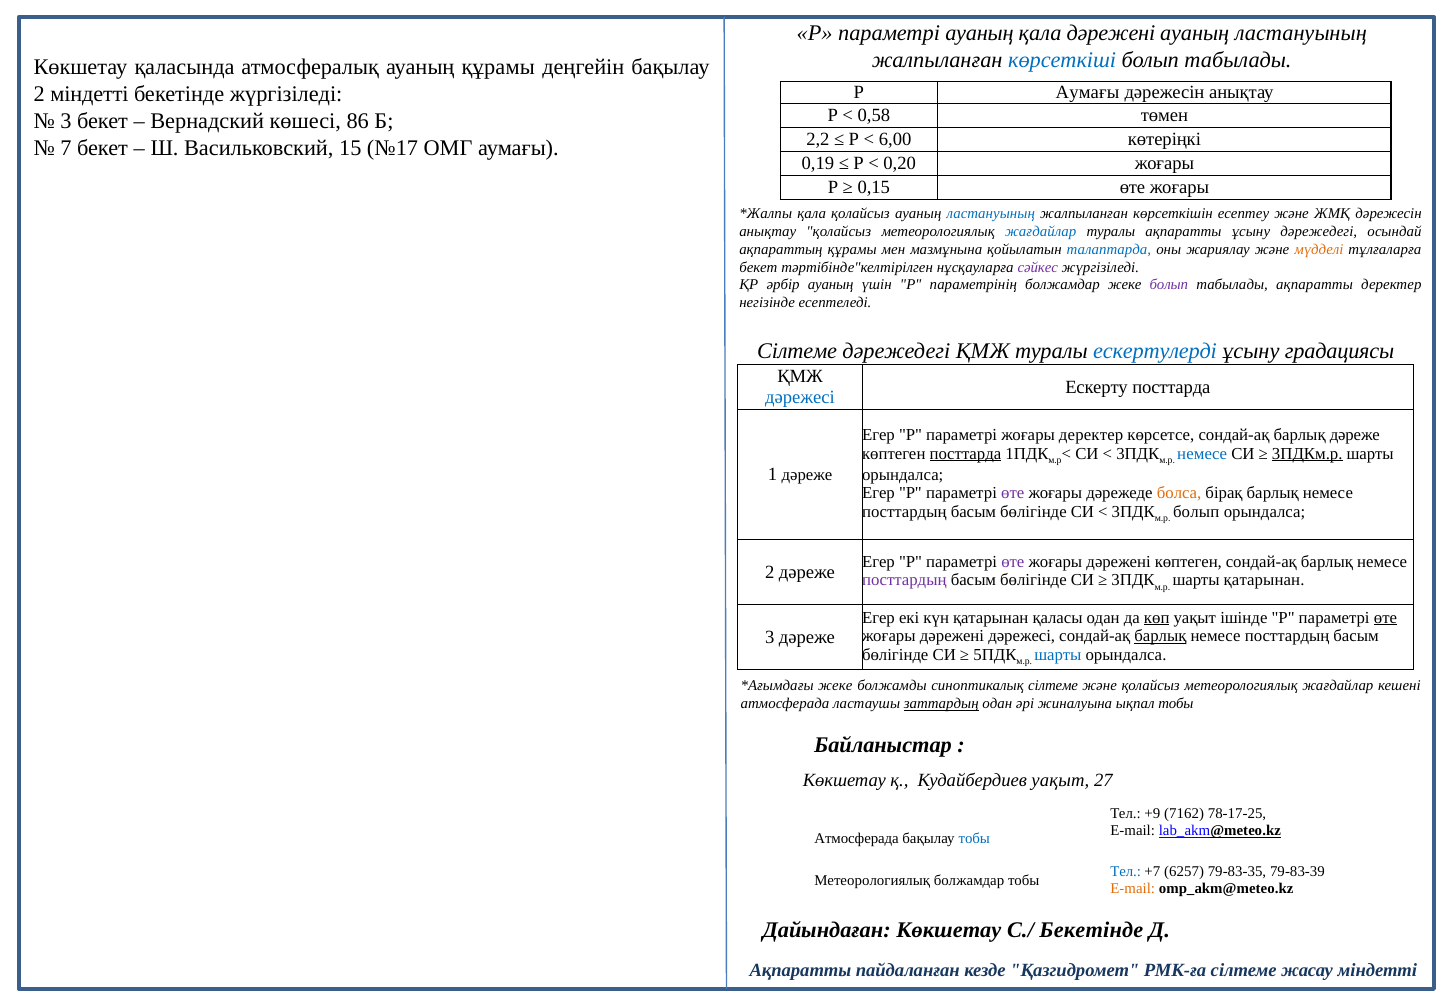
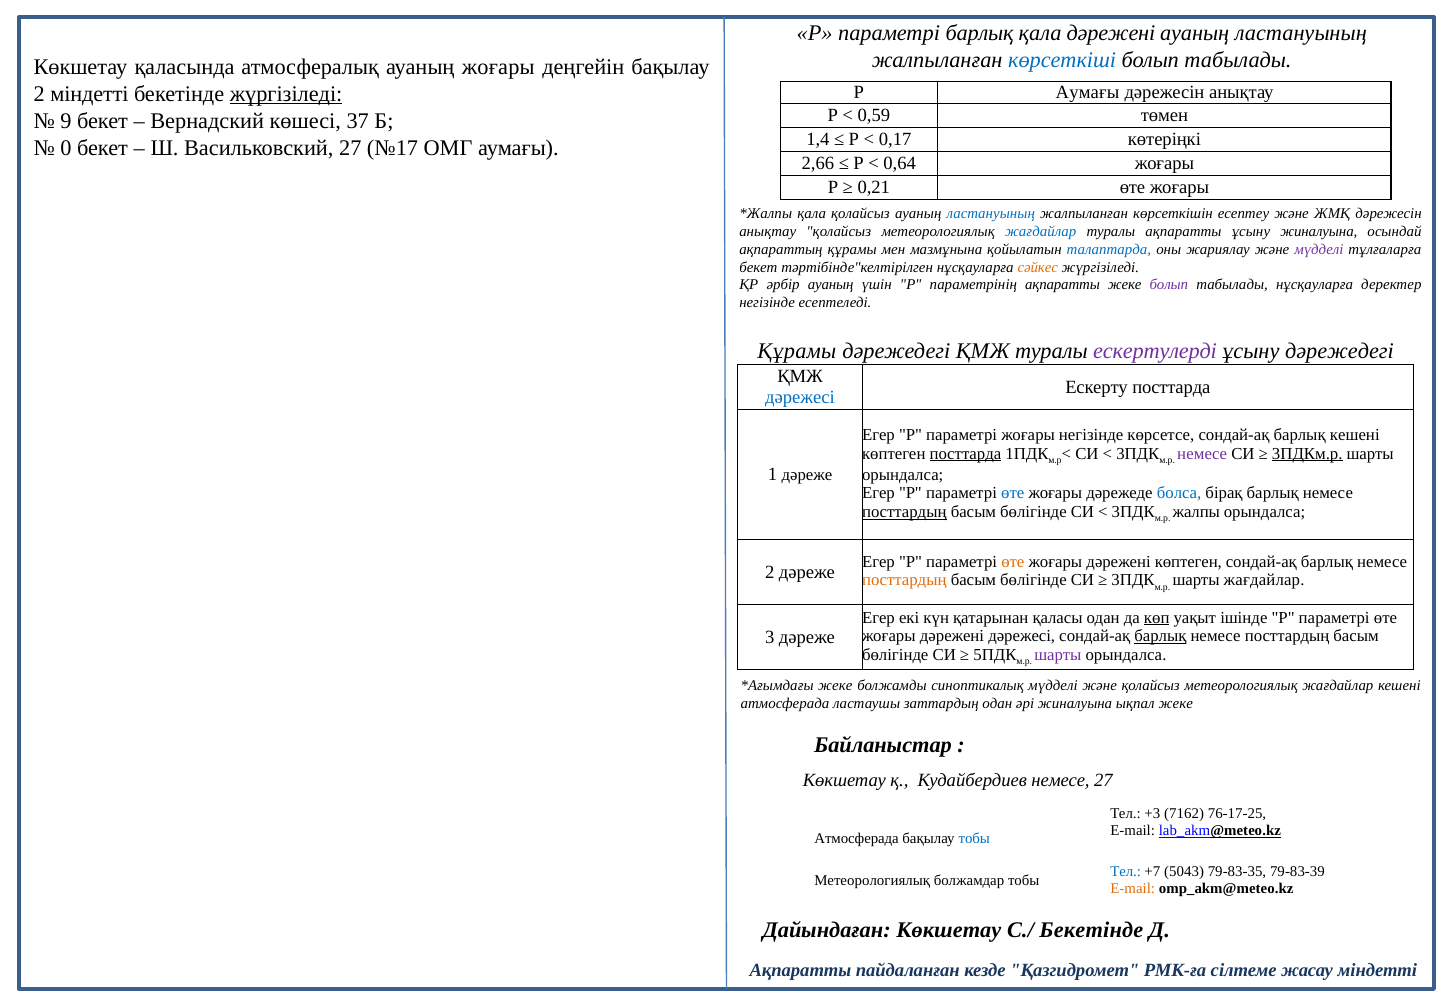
параметрі ауаның: ауаның -> барлық (979, 33)
ауаның құрамы: құрамы -> жоғары (498, 67)
жүргізіледі underline: none -> present (286, 94)
0,58: 0,58 -> 0,59 (874, 116)
3: 3 -> 9 (66, 121)
86: 86 -> 37 (358, 121)
2,2: 2,2 -> 1,4 (818, 140)
6,00: 6,00 -> 0,17 (895, 140)
7: 7 -> 0 (66, 148)
Васильковский 15: 15 -> 27 (350, 148)
0,19: 0,19 -> 2,66 (818, 164)
0,20: 0,20 -> 0,64 (900, 164)
0,15: 0,15 -> 0,21 (874, 187)
ұсыну дәрежедегі: дәрежедегі -> жиналуына (1319, 231)
мүдделі colour: orange -> purple (1319, 249)
сәйкес colour: purple -> orange (1038, 267)
параметрінің болжамдар: болжамдар -> ақпаратты (1063, 285)
табылады ақпаратты: ақпаратты -> нұсқауларға (1315, 285)
Сілтеме: Сілтеме -> Құрамы (797, 351)
ескертулерді colour: blue -> purple (1155, 351)
ұсыну градациясы: градациясы -> дәрежедегі (1339, 351)
жоғары деректер: деректер -> негізінде (1091, 435)
барлық дәреже: дәреже -> кешені (1355, 435)
немесе colour: blue -> purple (1202, 453)
өте colour: purple -> blue (1013, 493)
болса colour: orange -> blue (1179, 493)
посттардың underline: none -> present (904, 512)
болып: болып -> жалпы (1196, 512)
өте colour: purple -> orange (1013, 562)
посттардың colour: purple -> orange (904, 580)
шарты қатарынан: қатарынан -> жағдайлар (1264, 580)
өте underline: present -> none (1385, 617)
шарты colour: blue -> purple (1058, 655)
синоптикалық сілтеме: сілтеме -> мүдделі (1053, 686)
заттардың underline: present -> none (941, 704)
ықпал тобы: тобы -> жеке (1176, 704)
Кудайбердиев уақыт: уақыт -> немесе (1061, 781)
+9: +9 -> +3 (1152, 814)
78-17-25: 78-17-25 -> 76-17-25 (1237, 814)
6257: 6257 -> 5043 (1184, 872)
